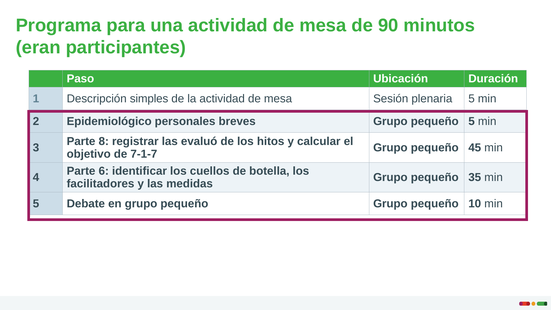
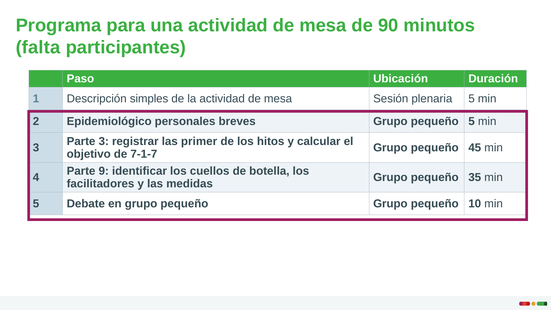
eran: eran -> falta (38, 47)
Parte 8: 8 -> 3 (104, 141)
evaluó: evaluó -> primer (199, 141)
6: 6 -> 9 (104, 171)
